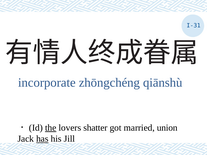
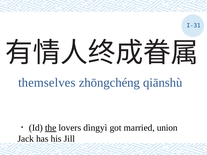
incorporate: incorporate -> themselves (47, 83)
shatter: shatter -> dìngyì (95, 128)
has underline: present -> none (42, 139)
